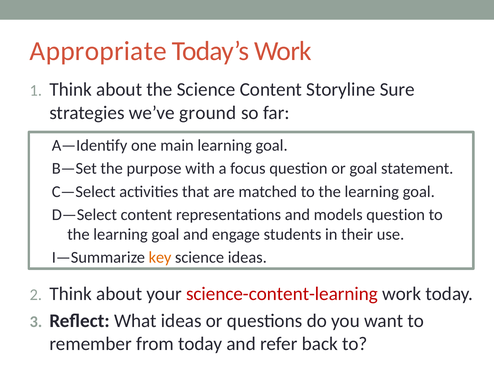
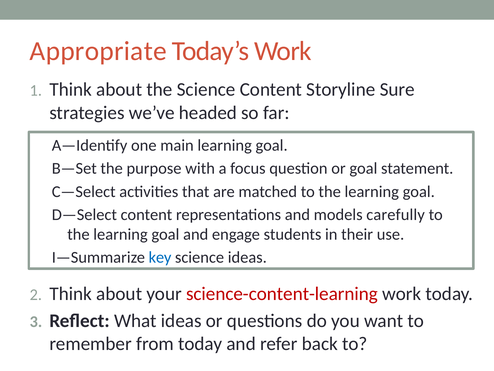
ground: ground -> headed (208, 113)
models question: question -> carefully (396, 214)
key colour: orange -> blue (160, 257)
